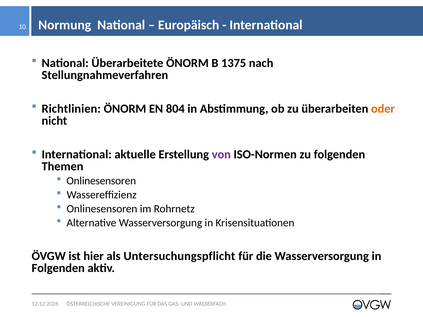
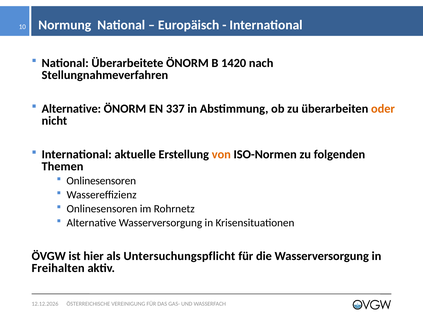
1375: 1375 -> 1420 (234, 63)
Richtlinien: Richtlinien -> Alternative (71, 109)
804: 804 -> 337 (175, 109)
von colour: purple -> orange (221, 154)
Folgenden: Folgenden -> Freihalten (58, 268)
